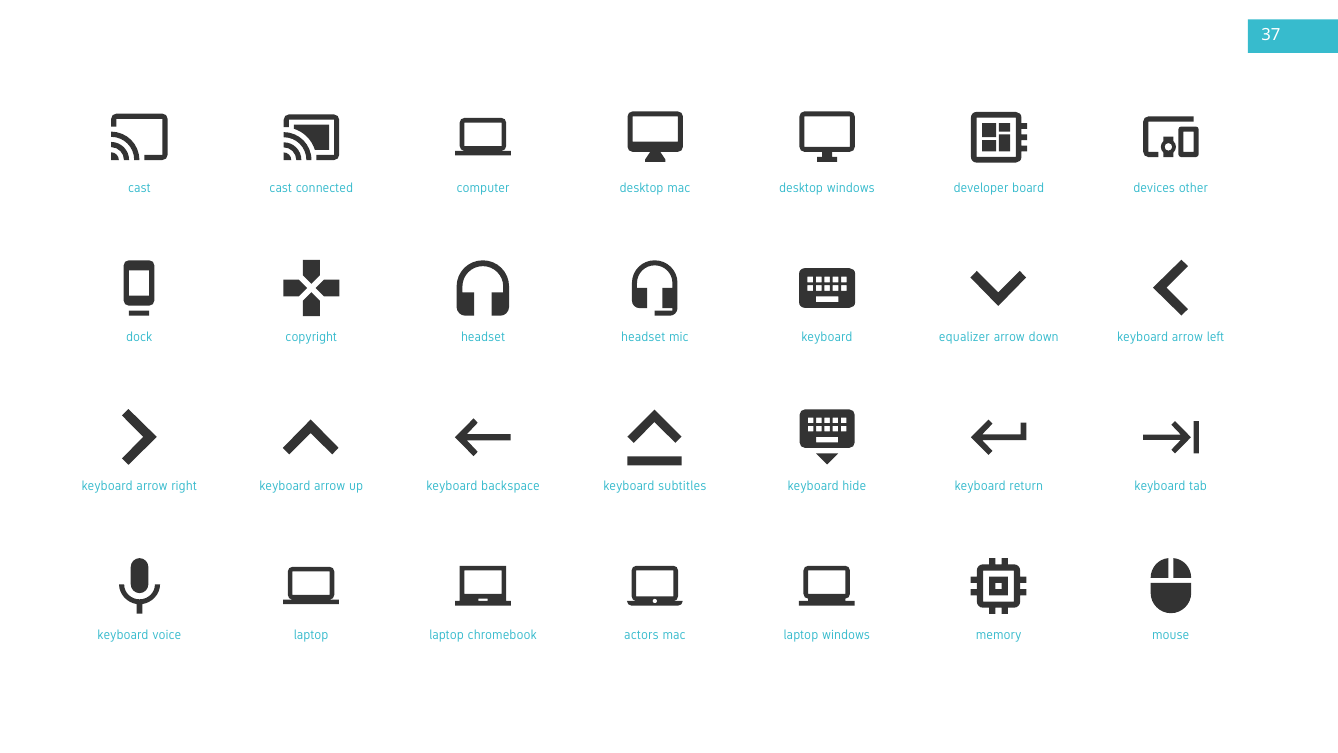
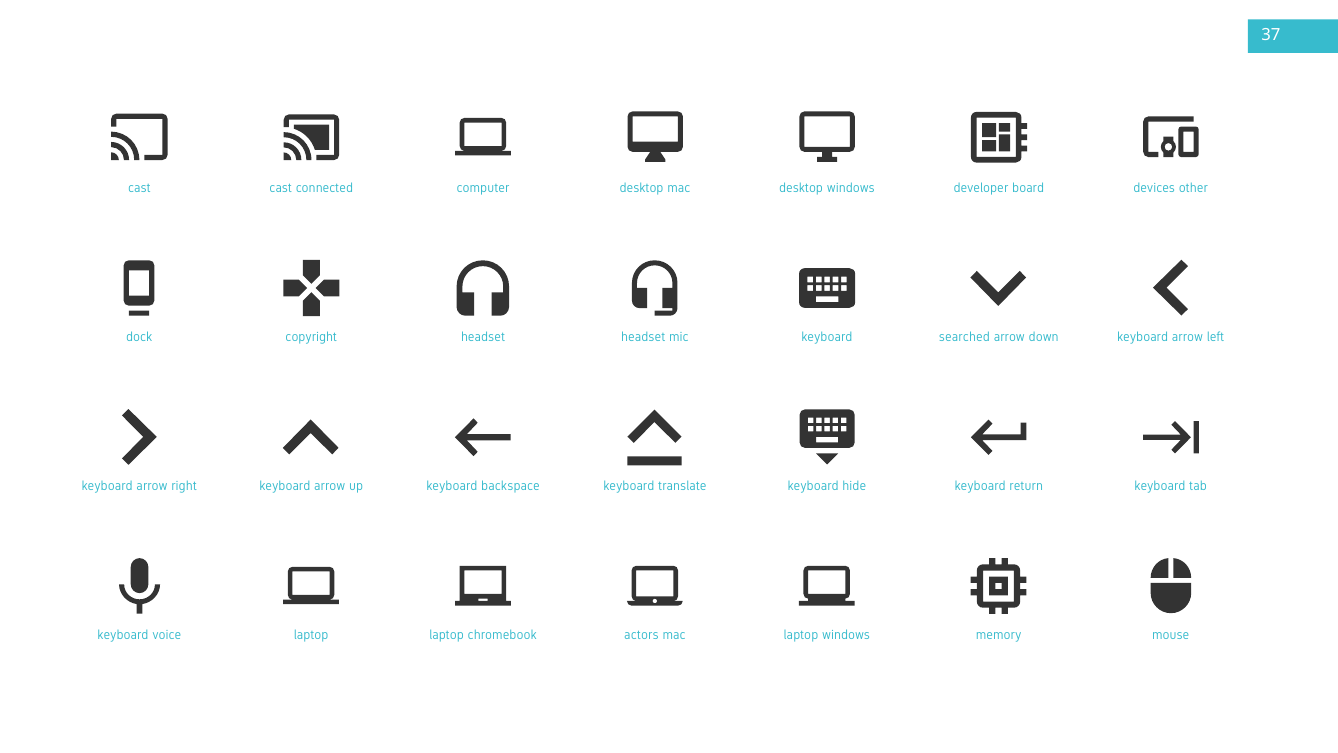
equalizer: equalizer -> searched (964, 337)
subtitles: subtitles -> translate (682, 486)
